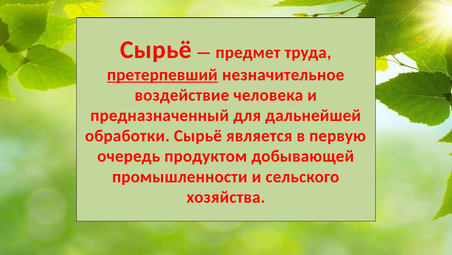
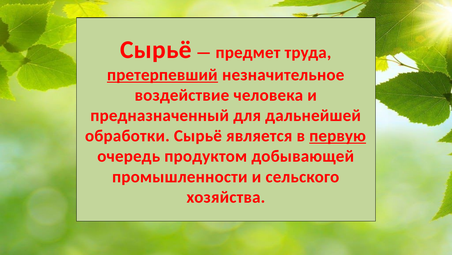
первую underline: none -> present (338, 136)
